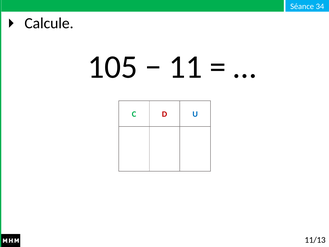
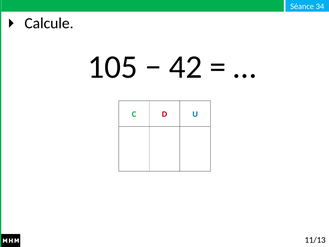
11: 11 -> 42 (186, 67)
